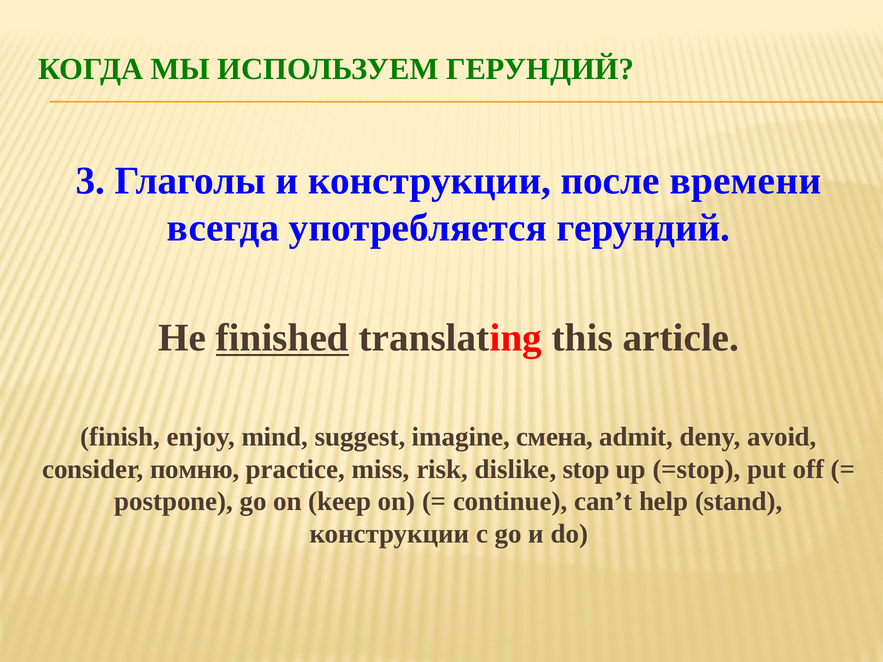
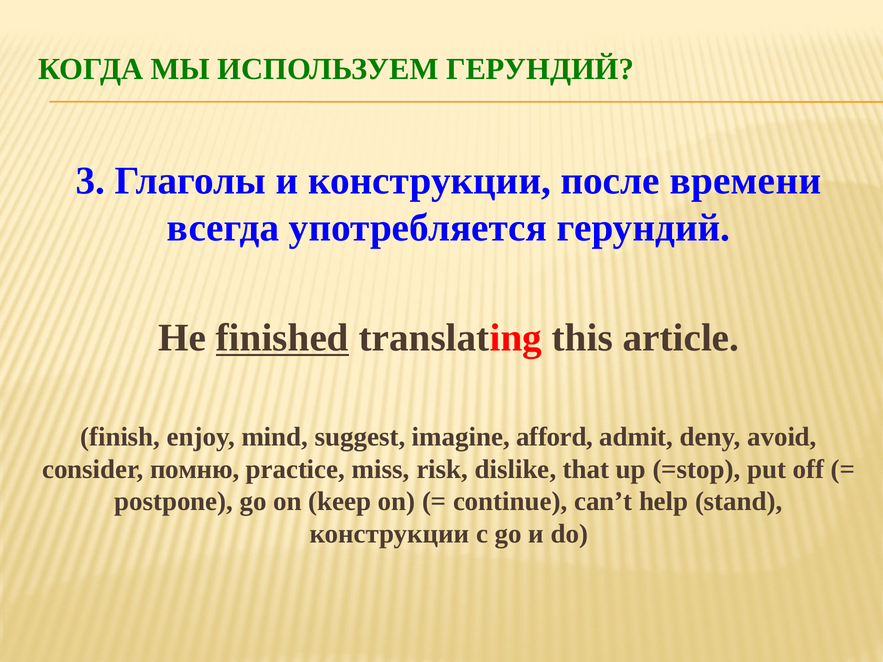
смена: смена -> afford (555, 437)
stop: stop -> that (586, 469)
